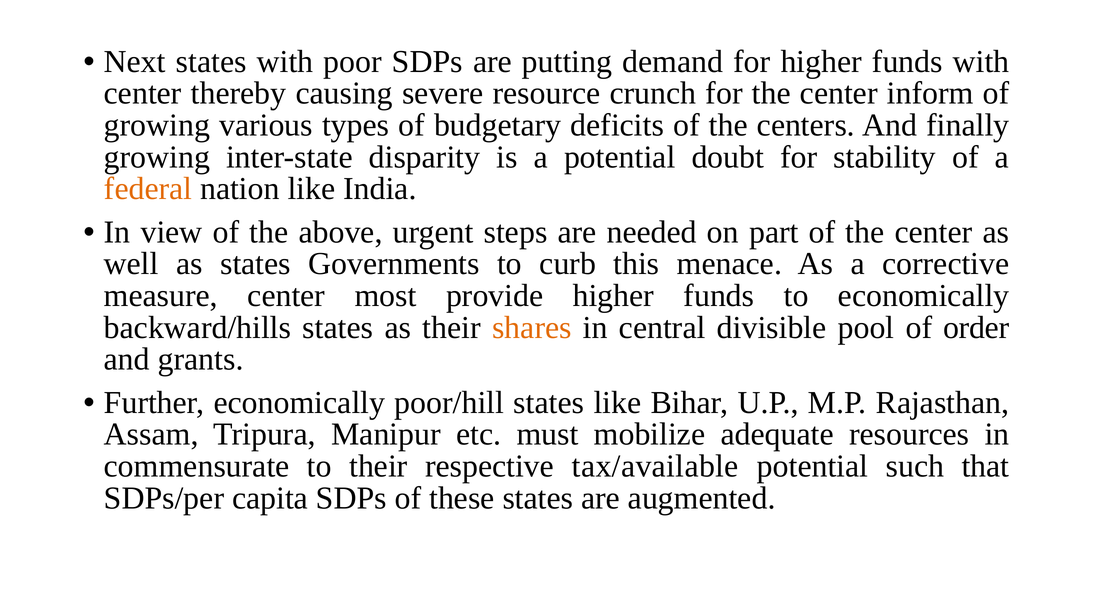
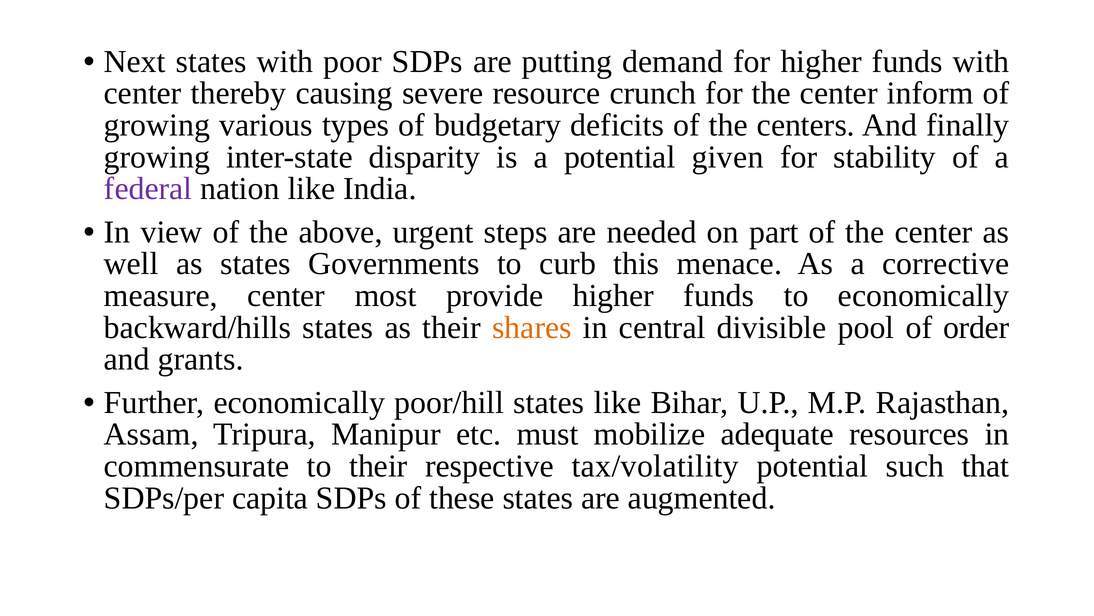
doubt: doubt -> given (728, 157)
federal colour: orange -> purple (148, 189)
tax/available: tax/available -> tax/volatility (655, 466)
